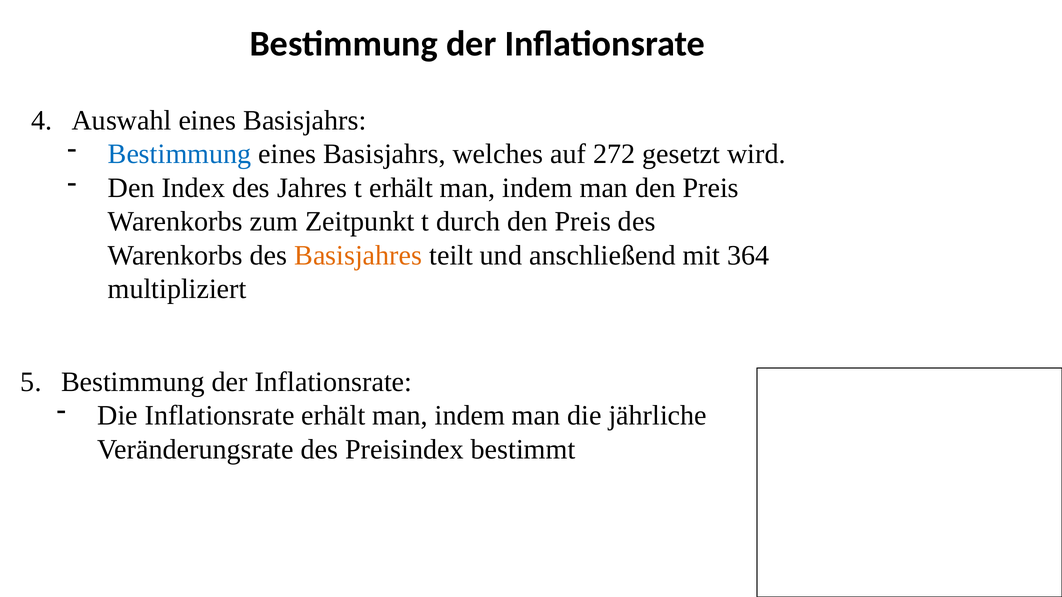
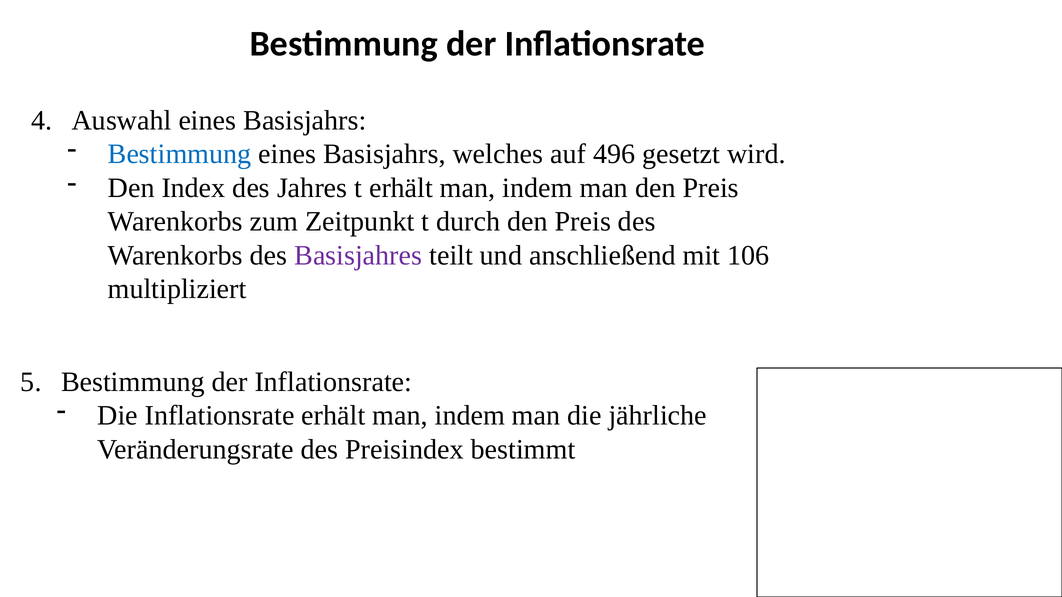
272: 272 -> 496 (614, 154)
Basisjahres colour: orange -> purple (358, 255)
364: 364 -> 106 (748, 255)
